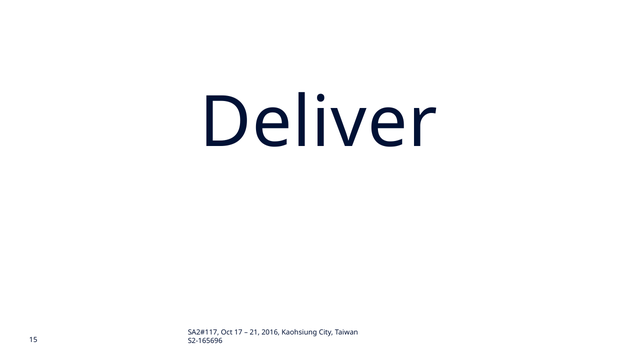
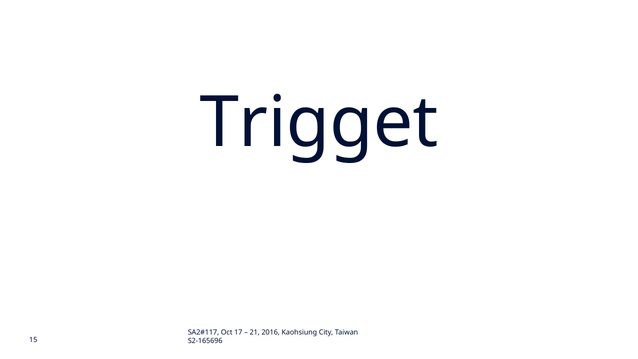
Deliver: Deliver -> Trigget (319, 123)
